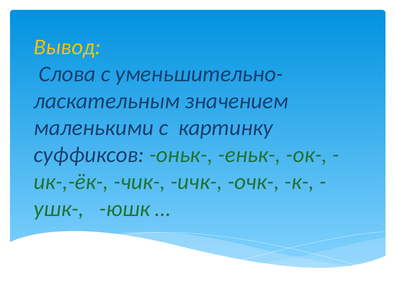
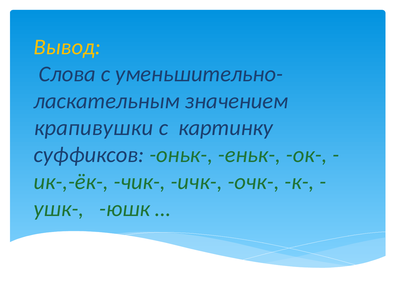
маленькими: маленькими -> крапивушки (94, 128)
